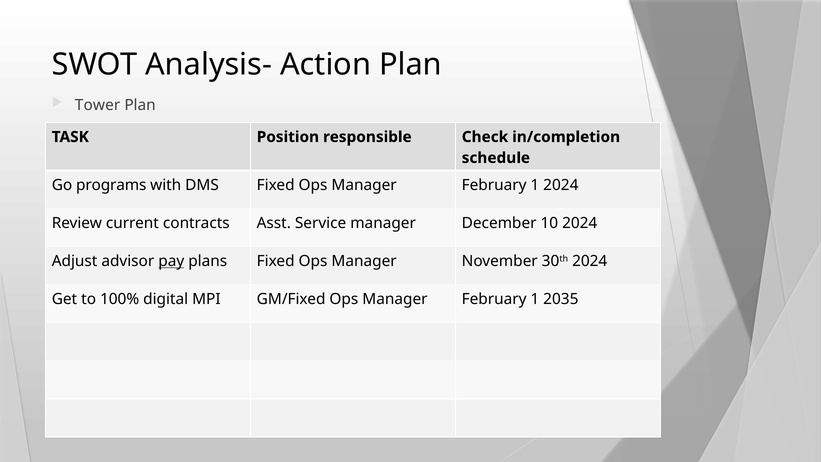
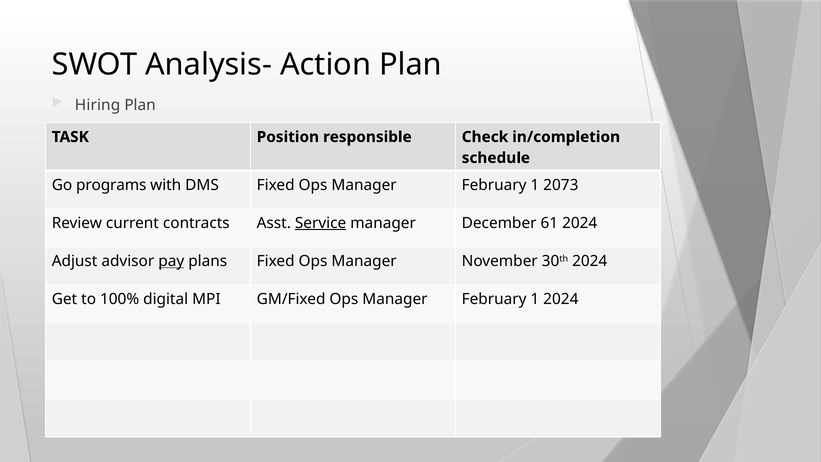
Tower: Tower -> Hiring (98, 105)
1 2024: 2024 -> 2073 (561, 185)
Service underline: none -> present (321, 223)
10: 10 -> 61 (549, 223)
1 2035: 2035 -> 2024 (561, 299)
